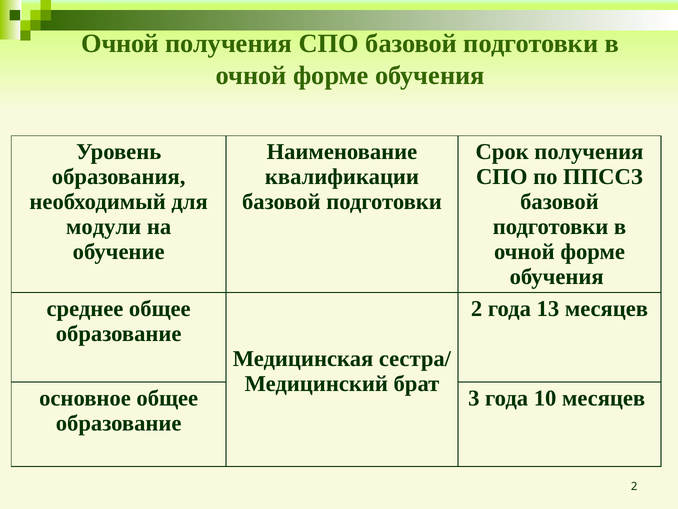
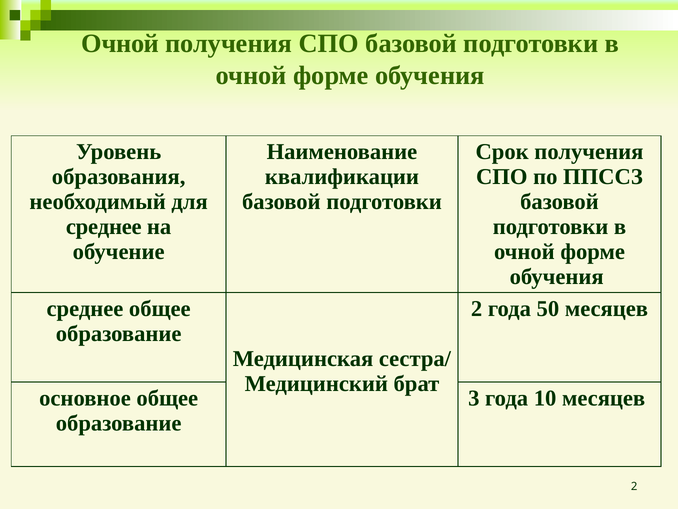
модули: модули -> среднее (104, 227)
13: 13 -> 50 (548, 308)
